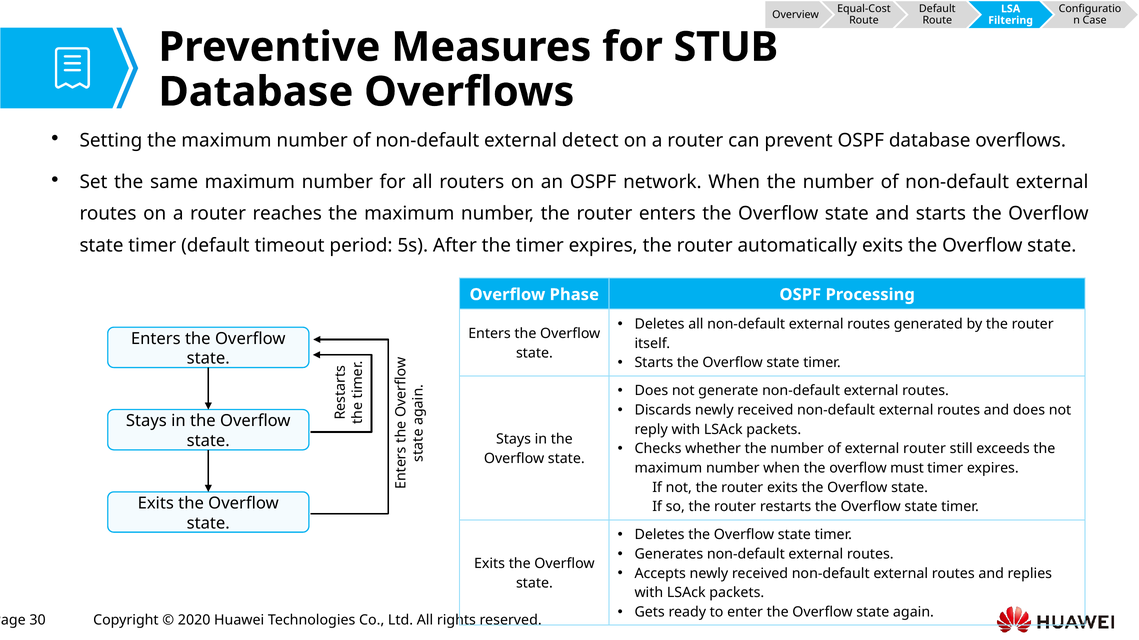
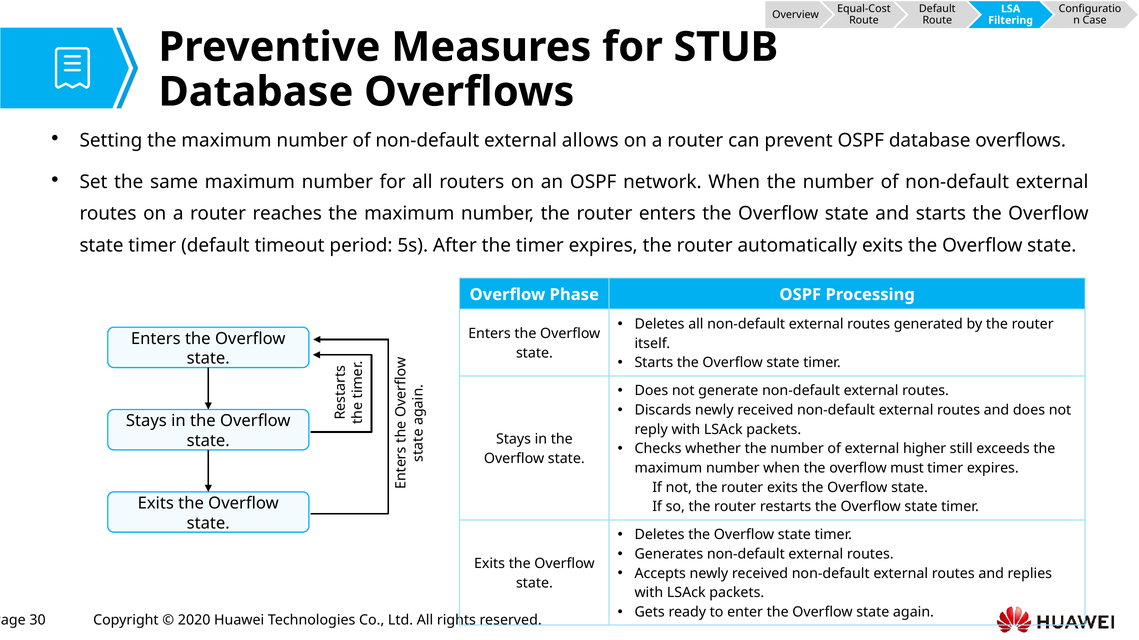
detect: detect -> allows (590, 141)
external router: router -> higher (925, 449)
